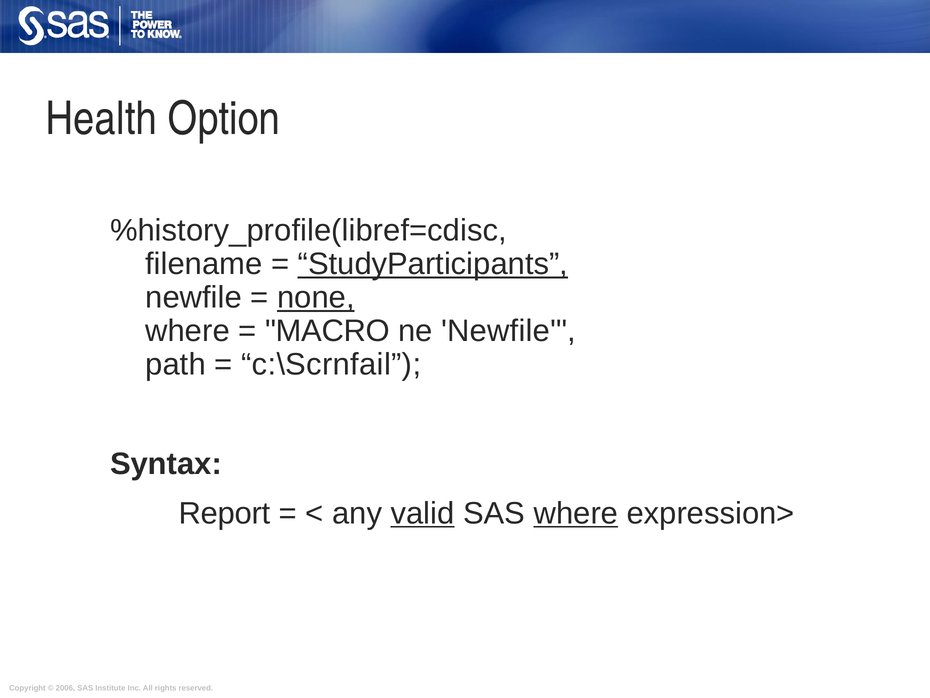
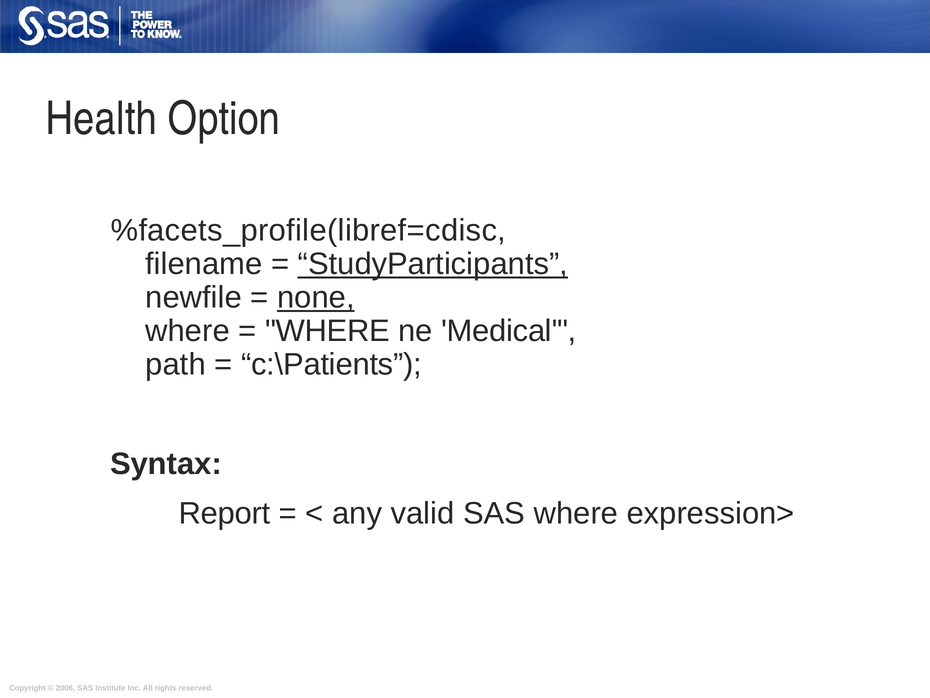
%history_profile(libref=cdisc: %history_profile(libref=cdisc -> %facets_profile(libref=cdisc (308, 230)
MACRO: MACRO -> WHERE (327, 331)
ne Newfile: Newfile -> Medical (509, 331)
c:\Scrnfail: c:\Scrnfail -> c:\Patients (331, 364)
valid underline: present -> none (423, 513)
where underline: present -> none (576, 513)
